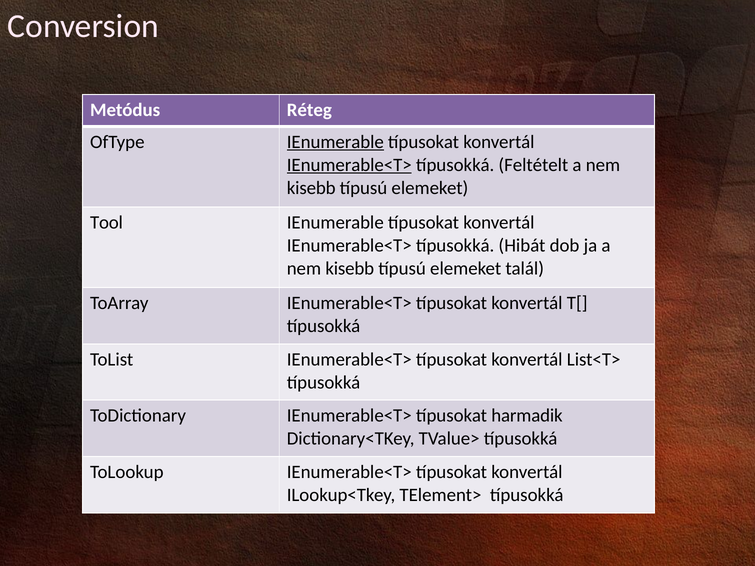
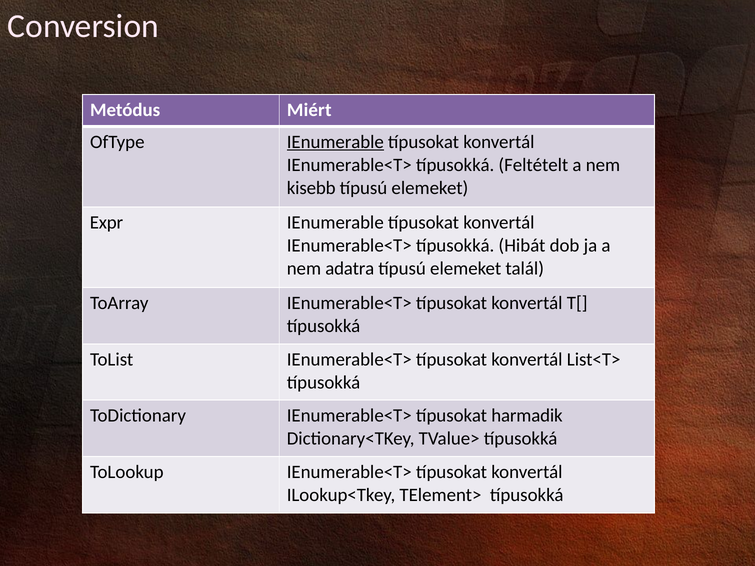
Réteg: Réteg -> Miért (309, 110)
IEnumerable<T> underline: present -> none (349, 165)
Tool: Tool -> Expr (106, 223)
kisebb: kisebb -> adatra (350, 269)
